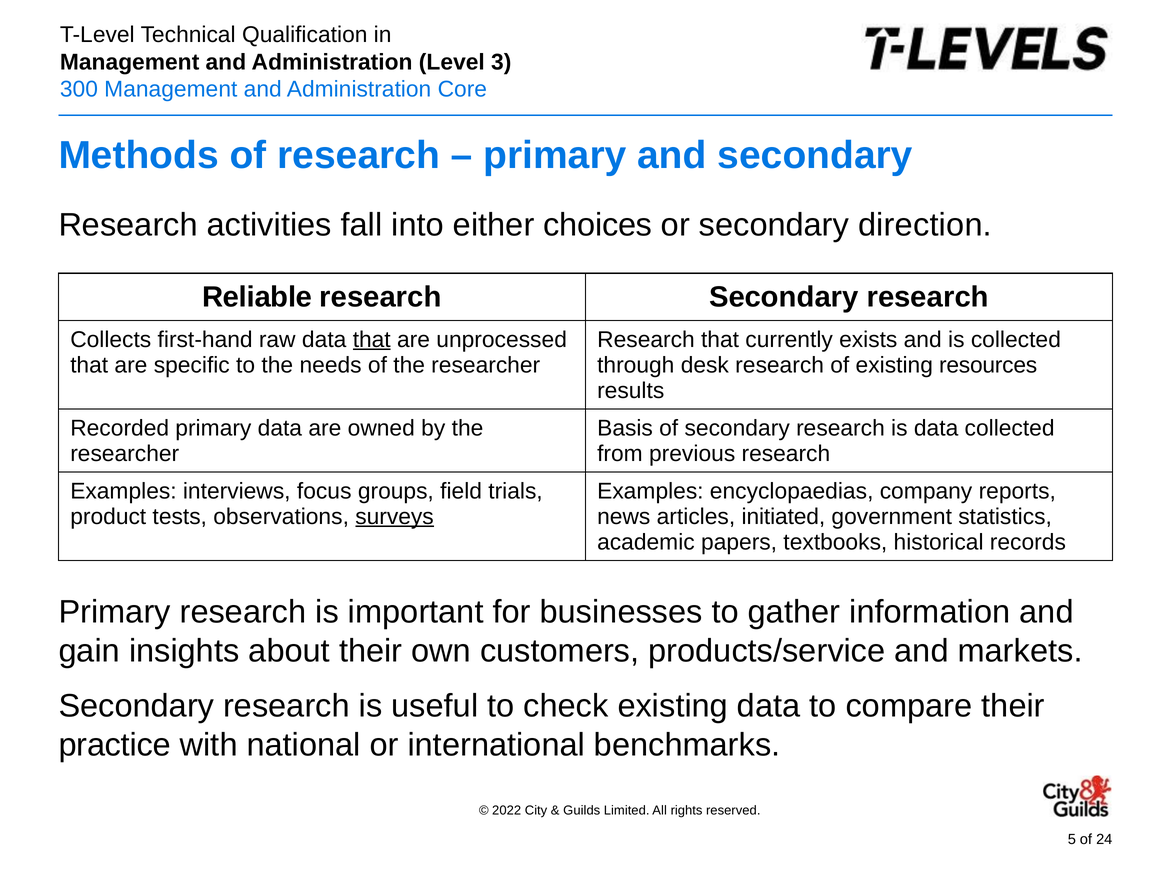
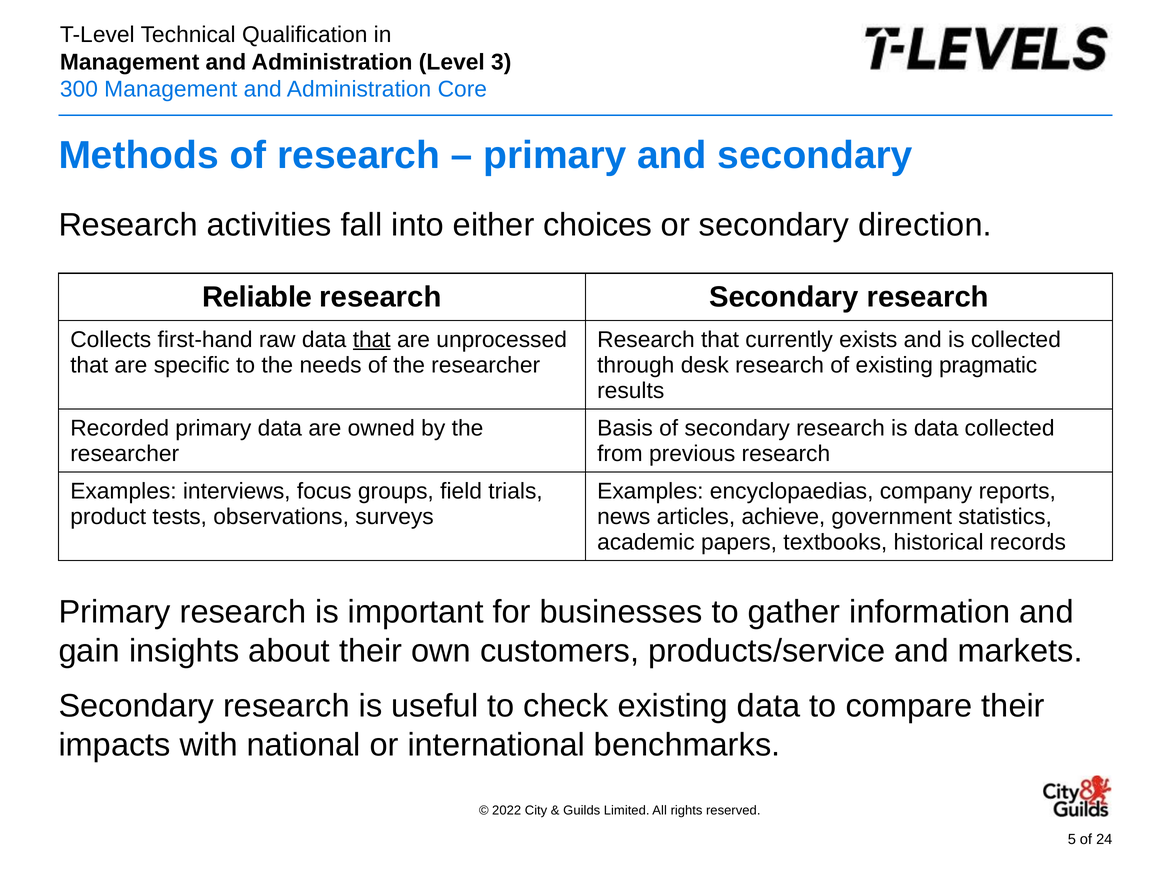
resources: resources -> pragmatic (988, 365)
surveys underline: present -> none (395, 517)
initiated: initiated -> achieve (783, 517)
practice: practice -> impacts (115, 745)
